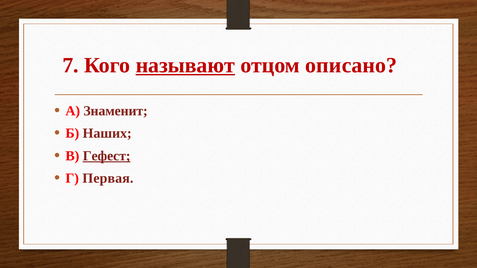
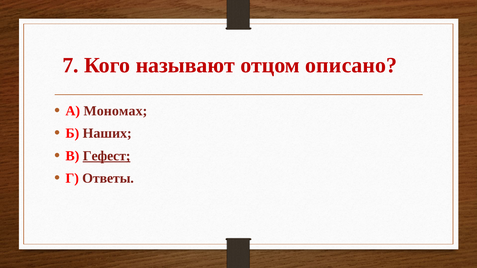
называют underline: present -> none (185, 65)
Знаменит: Знаменит -> Мономах (115, 111)
Первая: Первая -> Ответы (108, 178)
